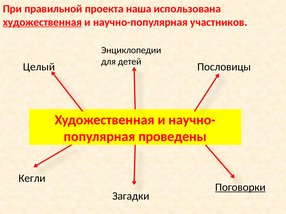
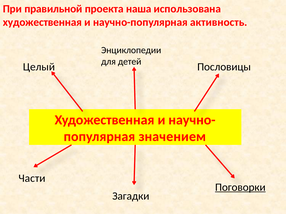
художественная underline: present -> none (42, 22)
участников: участников -> активность (219, 22)
проведены: проведены -> значением (172, 137)
Кегли: Кегли -> Части (32, 179)
